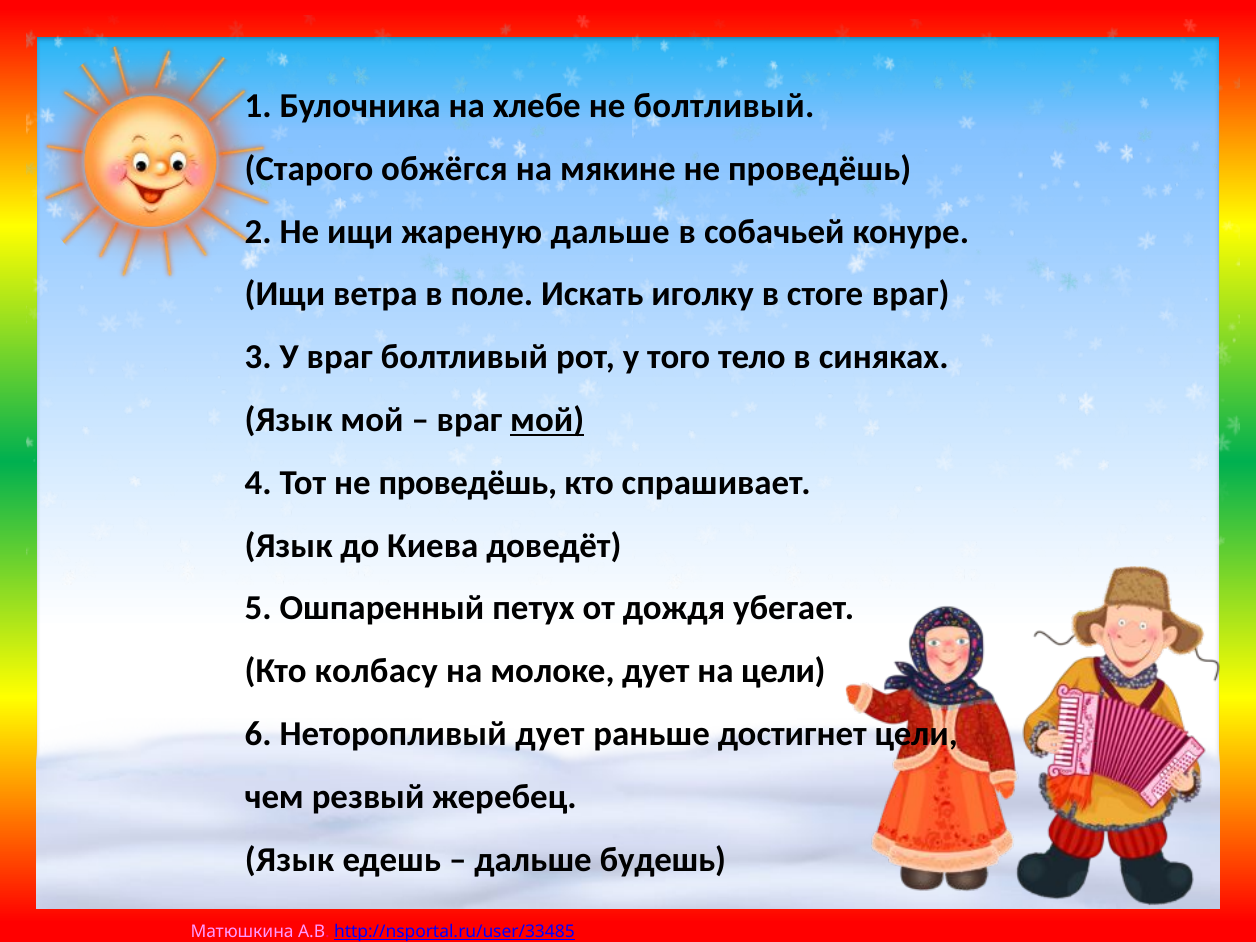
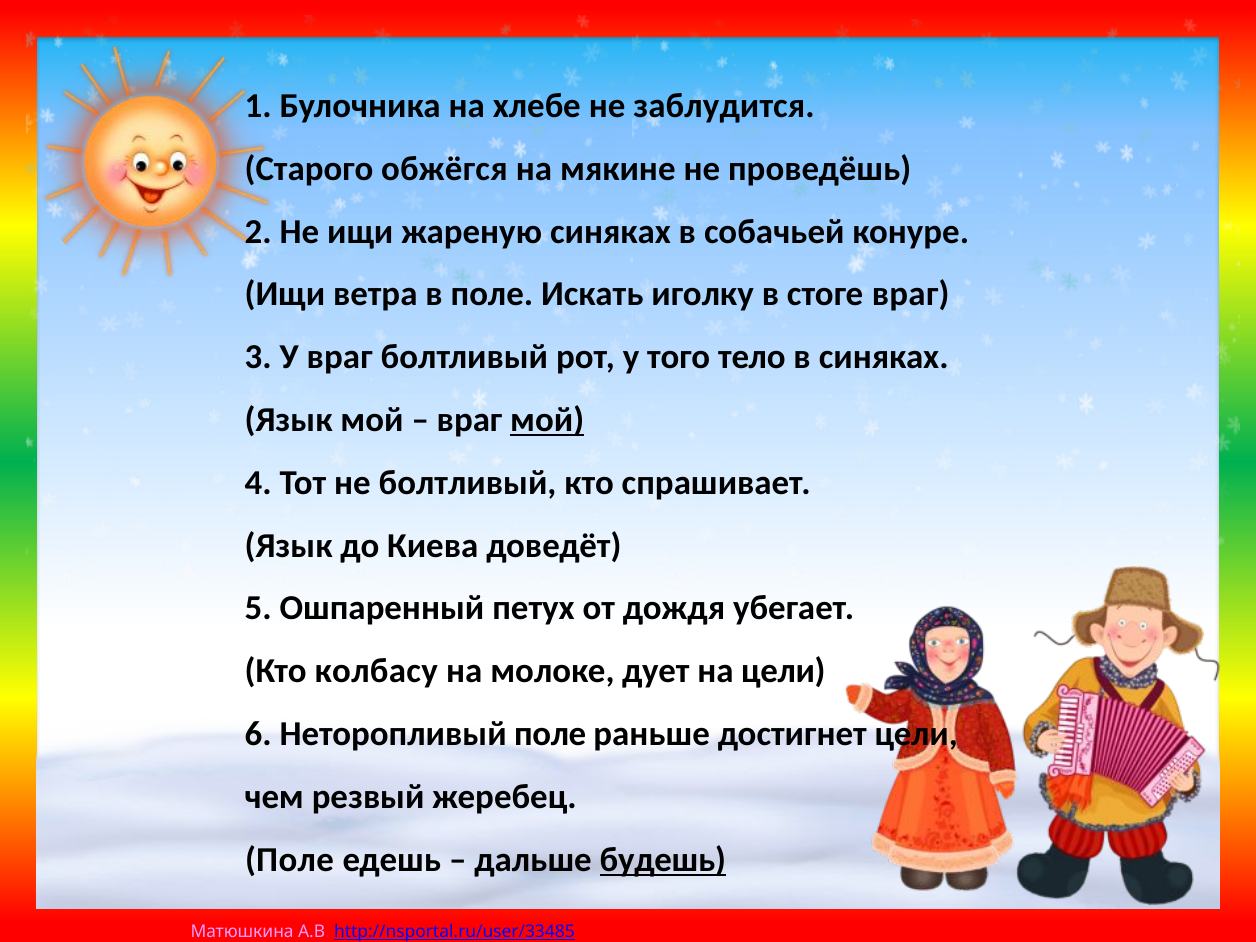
не болтливый: болтливый -> заблудится (724, 106)
жареную дальше: дальше -> синяках (610, 232)
Тот не проведёшь: проведёшь -> болтливый (468, 483)
Неторопливый дует: дует -> поле (550, 734)
Язык: Язык -> Поле (289, 860)
будешь underline: none -> present (663, 860)
